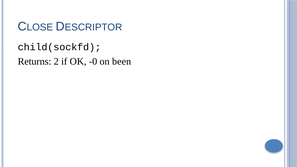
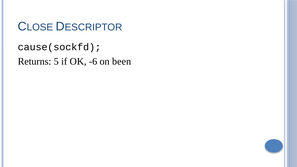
child(sockfd: child(sockfd -> cause(sockfd (59, 47)
2: 2 -> 5 (56, 61)
-0: -0 -> -6 (93, 61)
